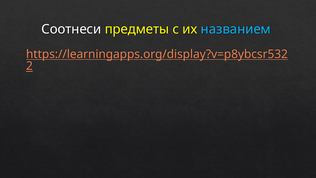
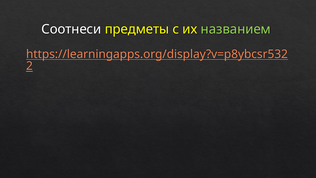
названием colour: light blue -> light green (236, 29)
